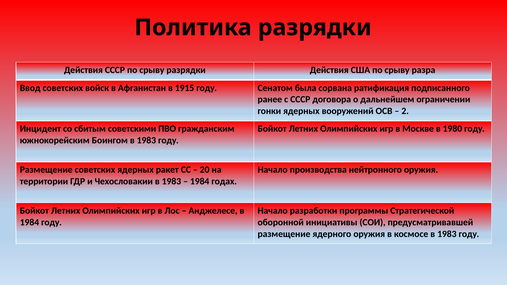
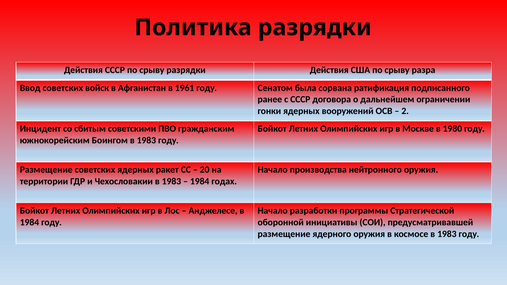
1915: 1915 -> 1961 (185, 88)
